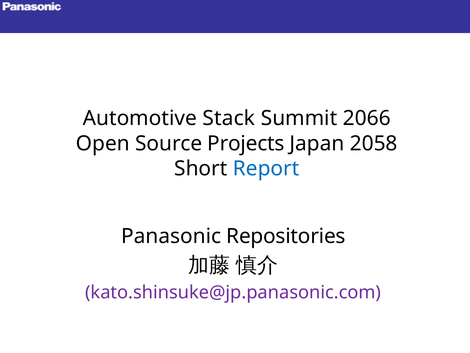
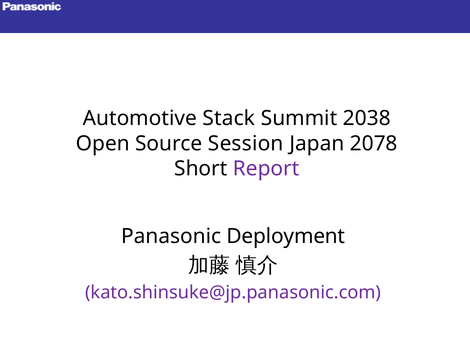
2066: 2066 -> 2038 (367, 118)
Projects: Projects -> Session (246, 143)
2058: 2058 -> 2078 (374, 143)
Report colour: blue -> purple (266, 168)
Repositories: Repositories -> Deployment (286, 236)
